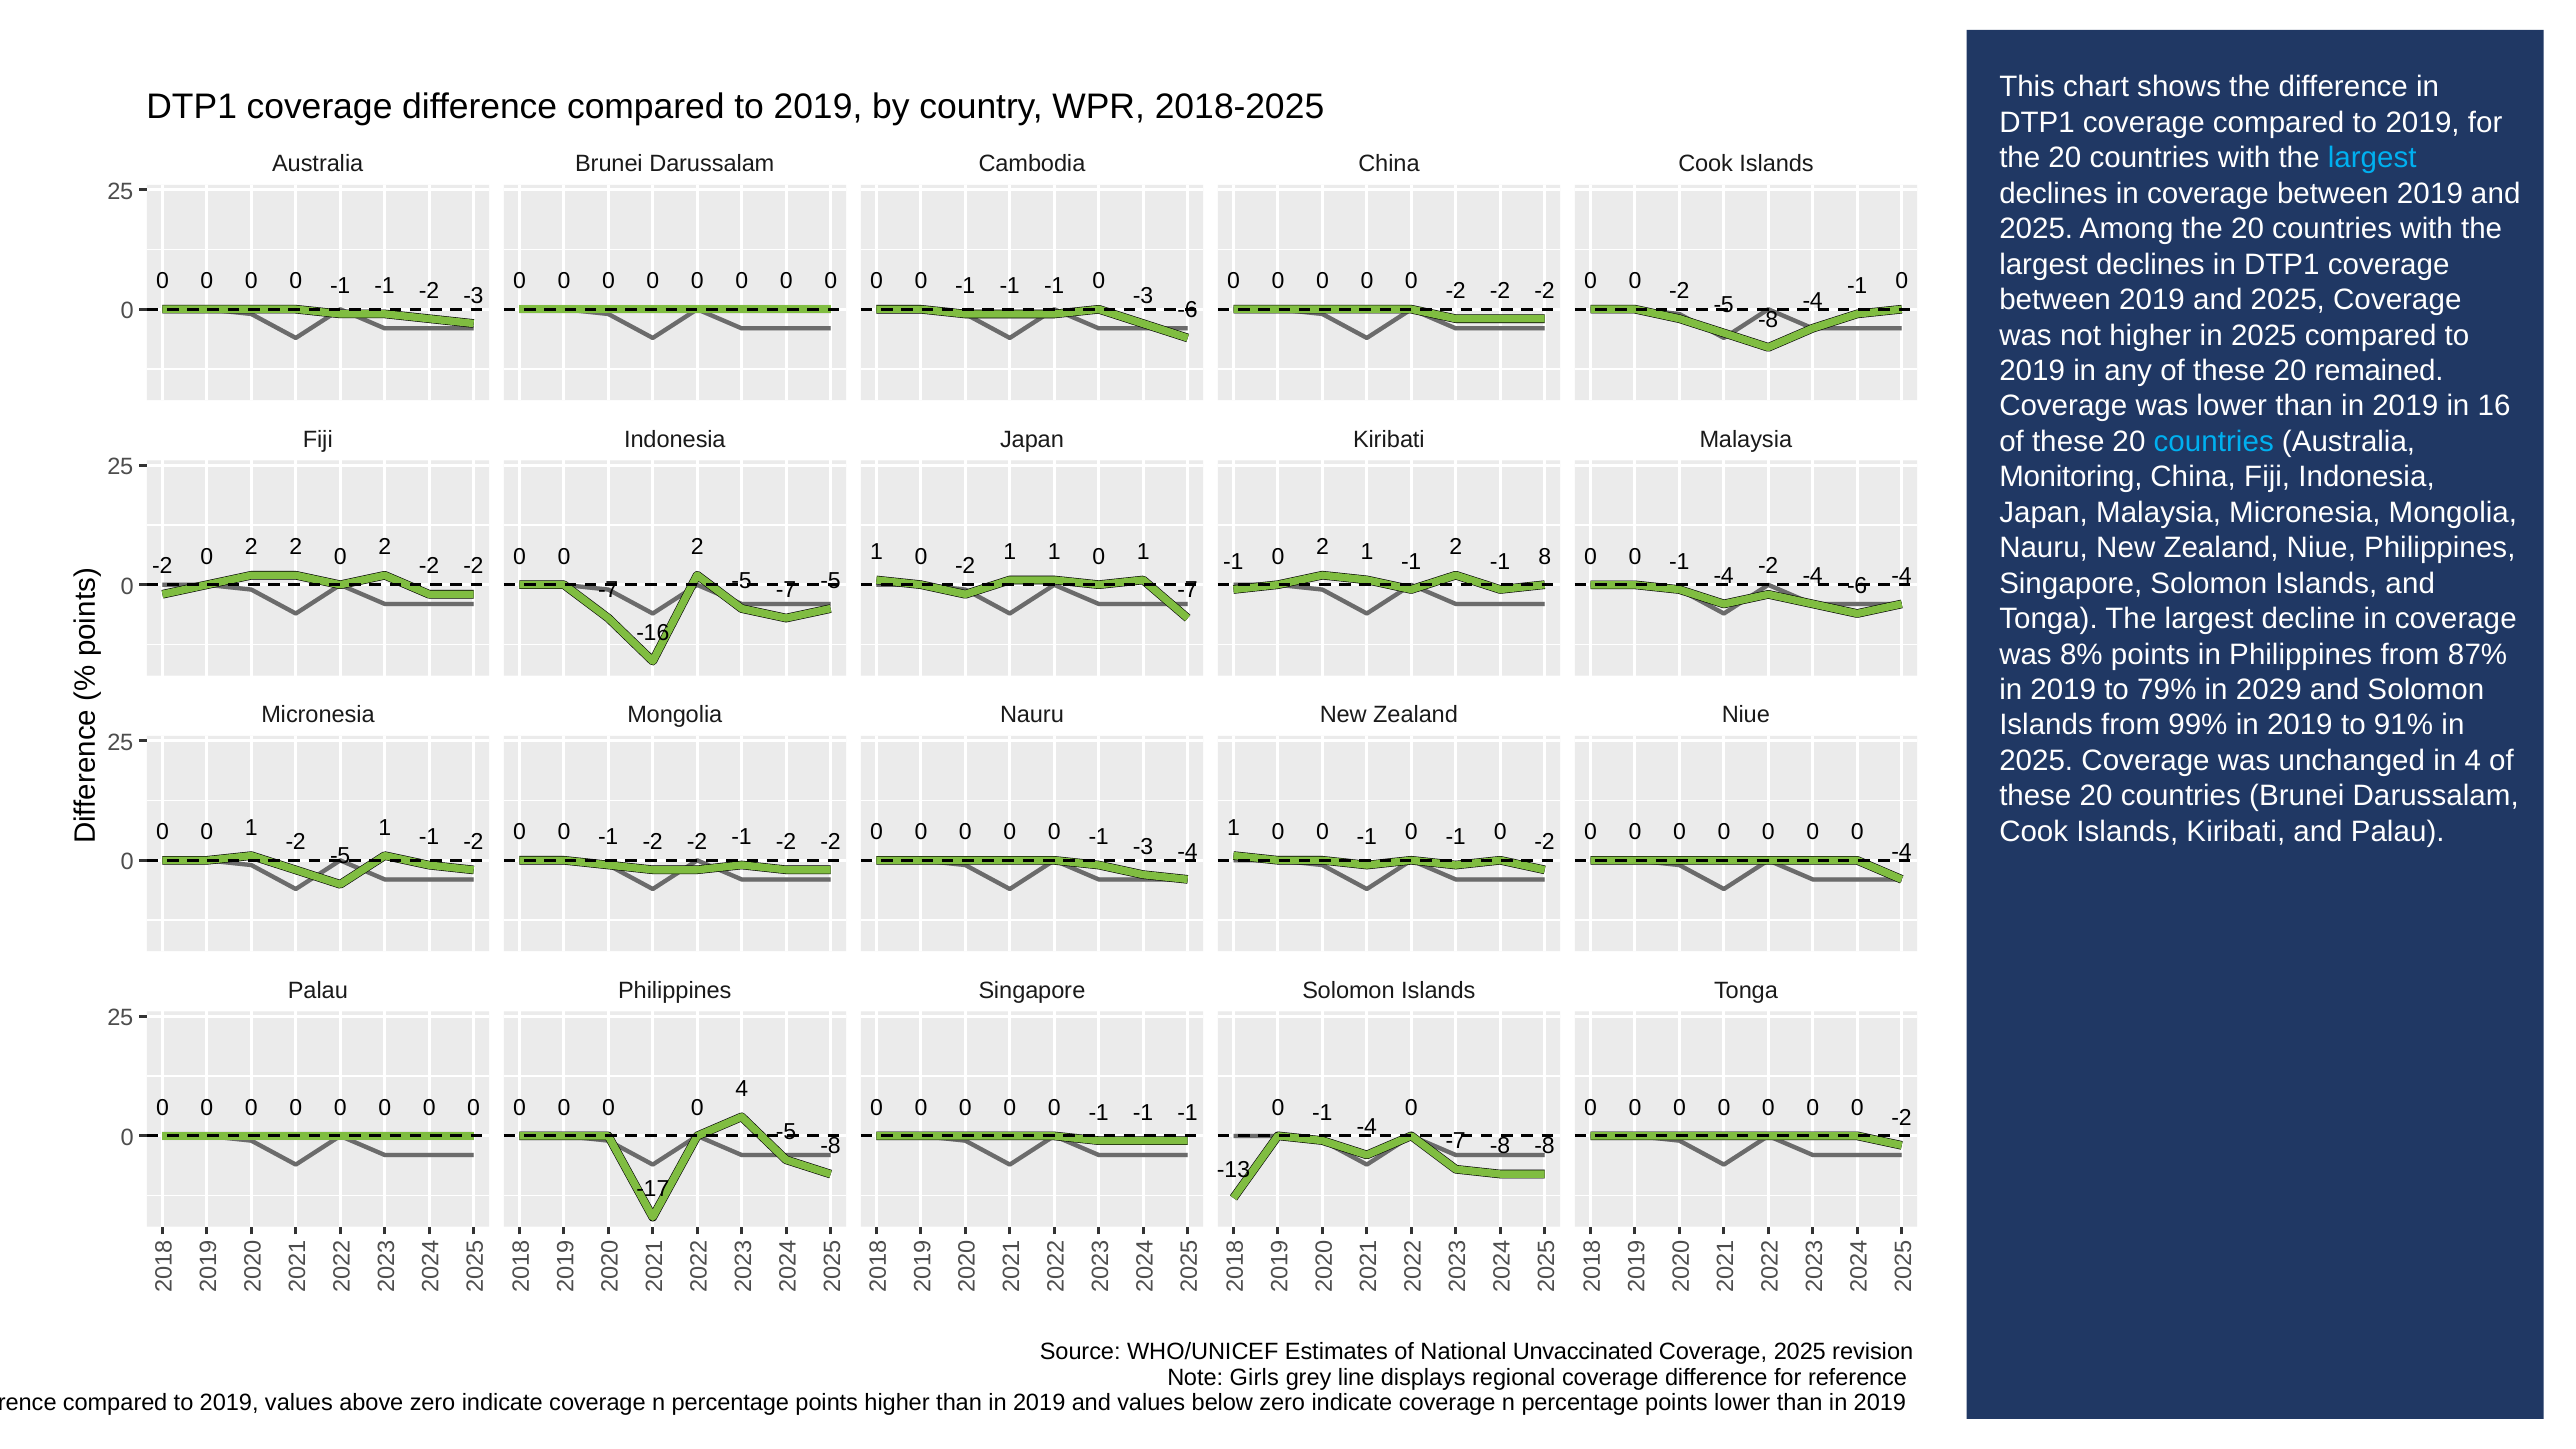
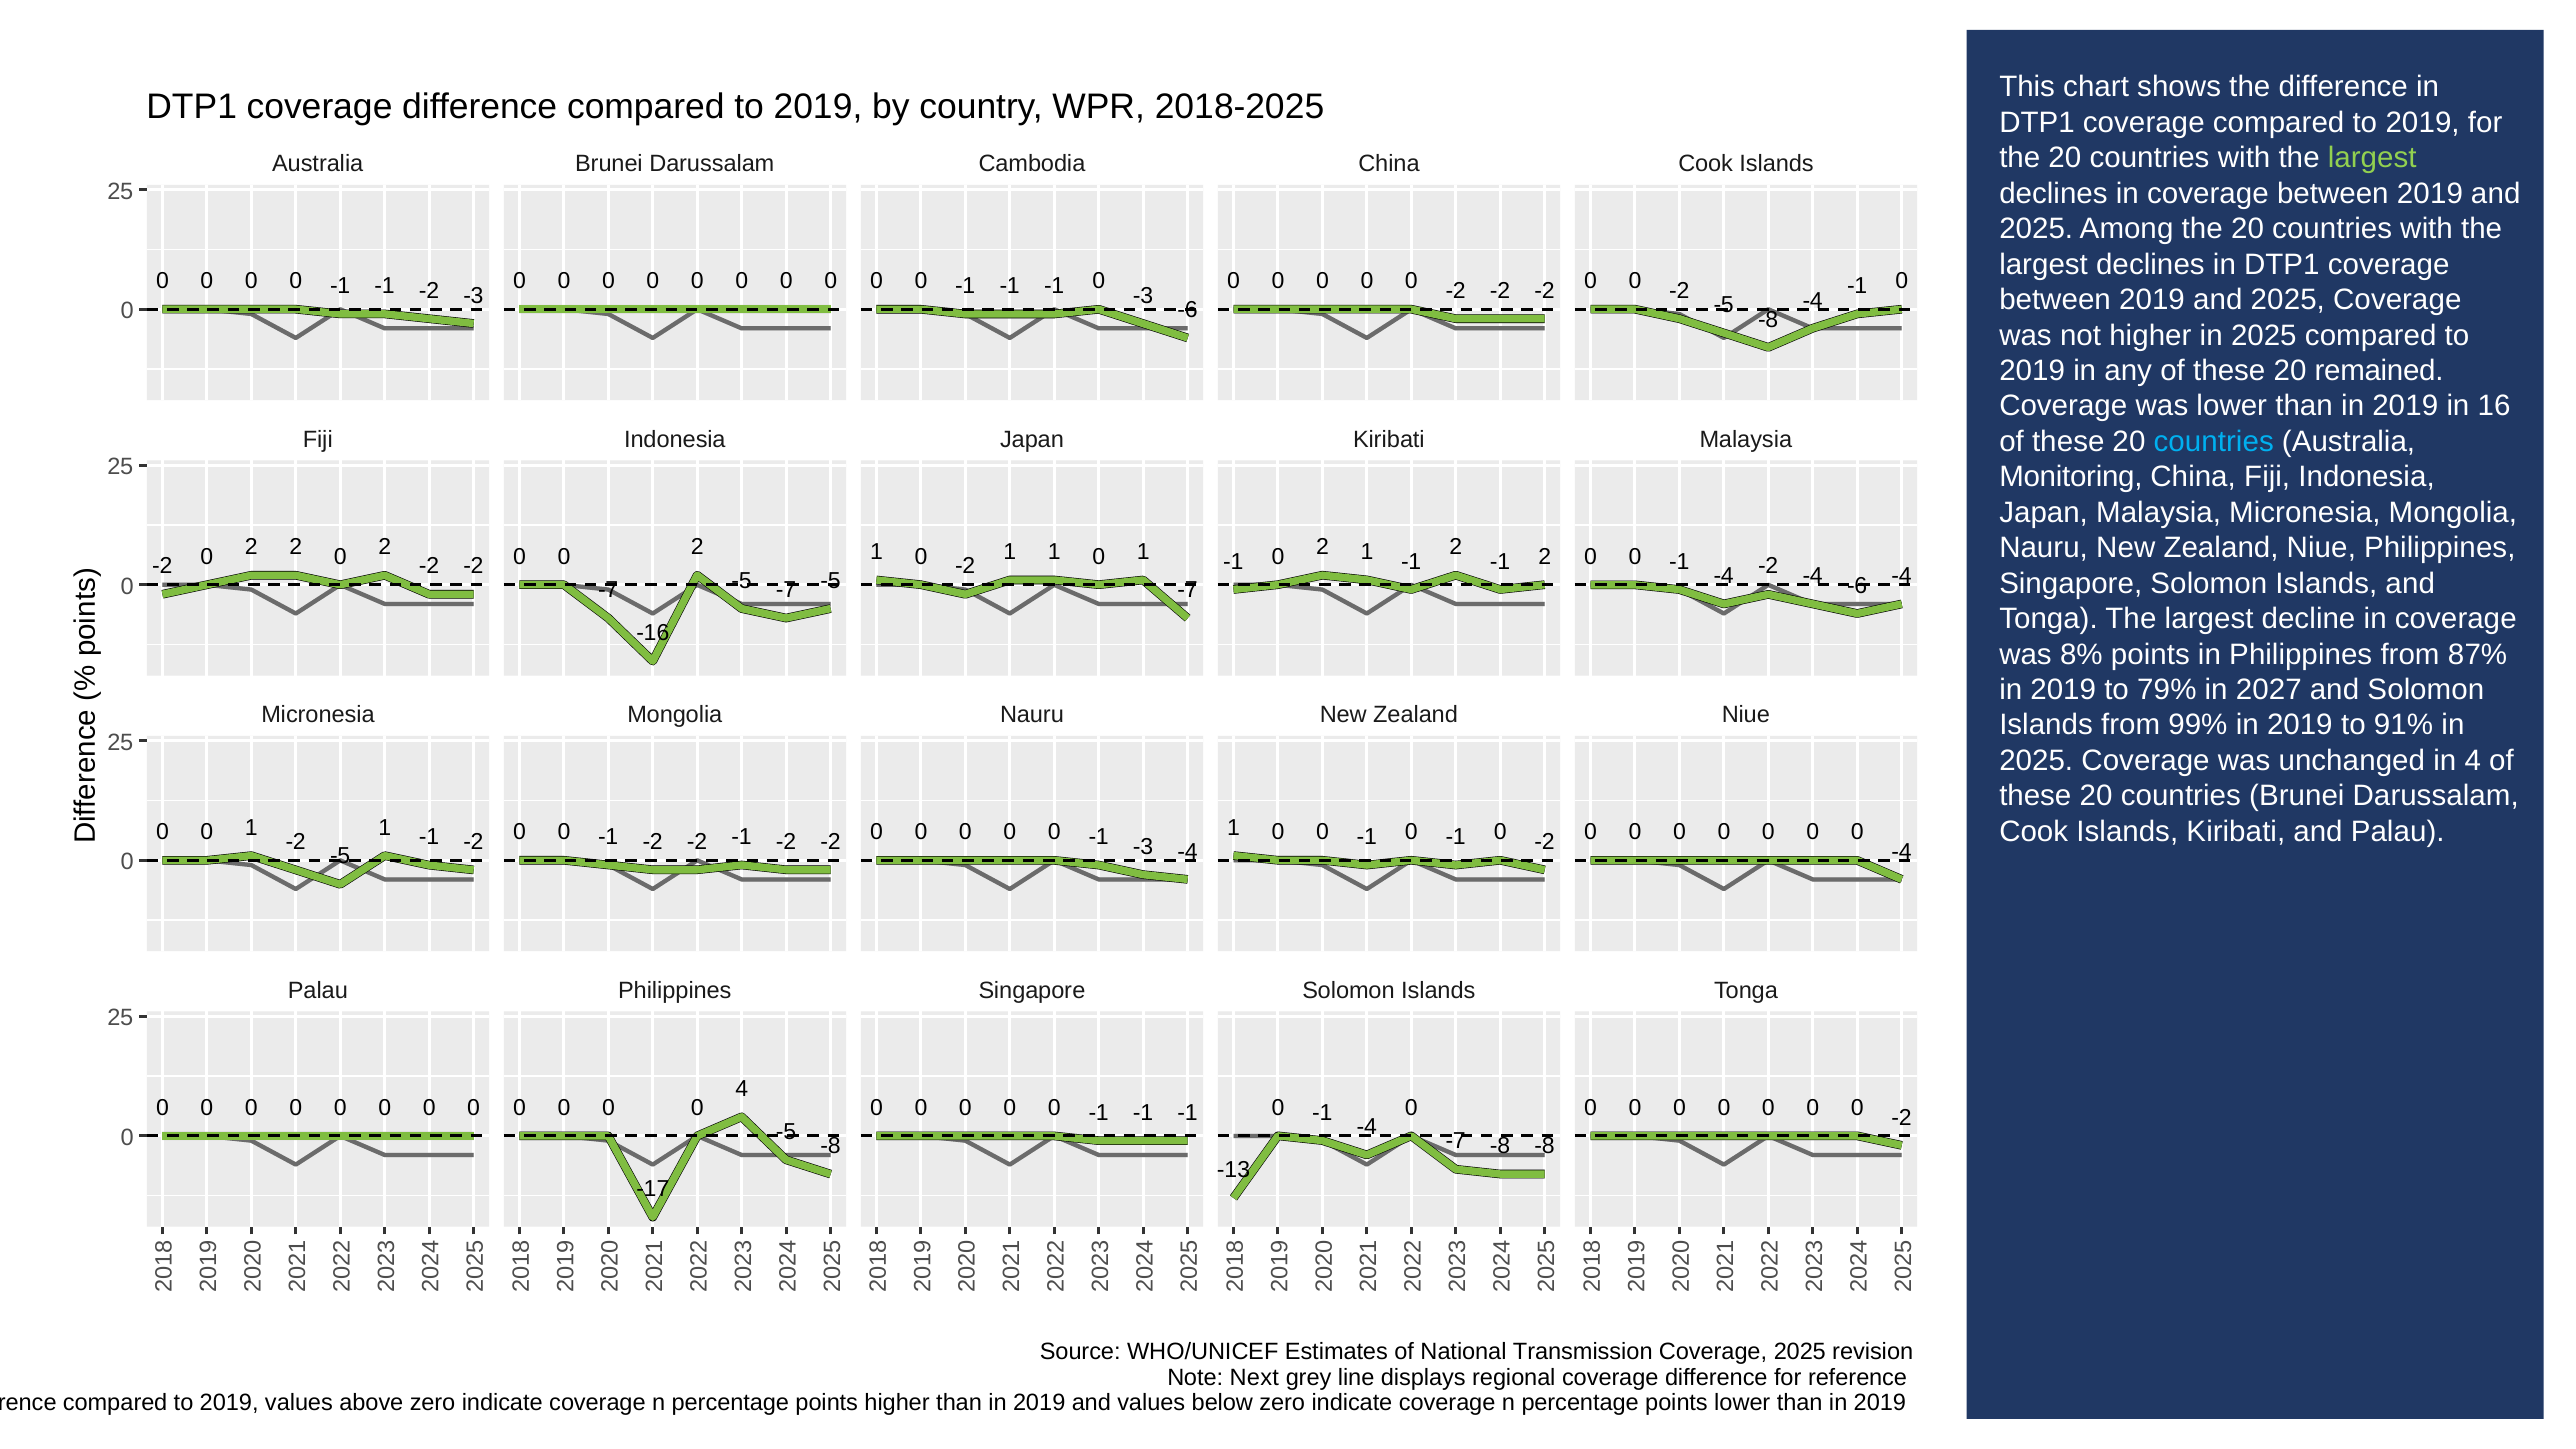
largest colour: light blue -> light green (2372, 158)
8: 8 -> 2 (1545, 557)
2029: 2029 -> 2027 (2269, 690)
Unvaccinated: Unvaccinated -> Transmission (1583, 1352)
Girls: Girls -> Next (1254, 1378)
